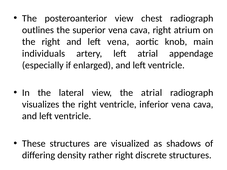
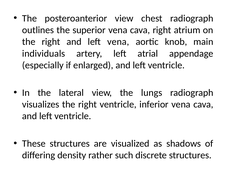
the atrial: atrial -> lungs (152, 93)
rather right: right -> such (124, 155)
